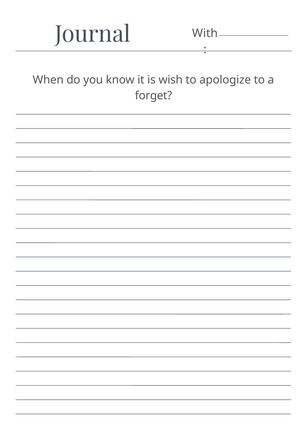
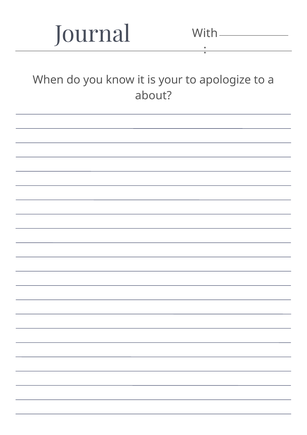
wish: wish -> your (171, 80)
forget: forget -> about (153, 96)
